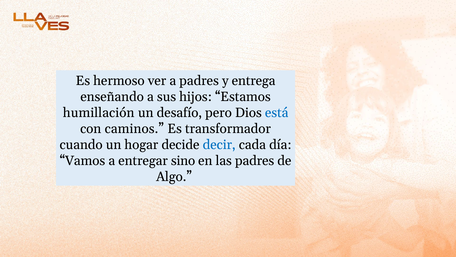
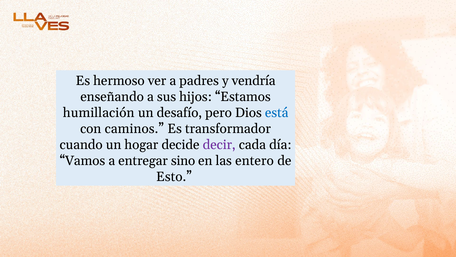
entrega: entrega -> vendría (254, 81)
decir colour: blue -> purple (219, 145)
las padres: padres -> entero (255, 161)
Algo: Algo -> Esto (174, 177)
